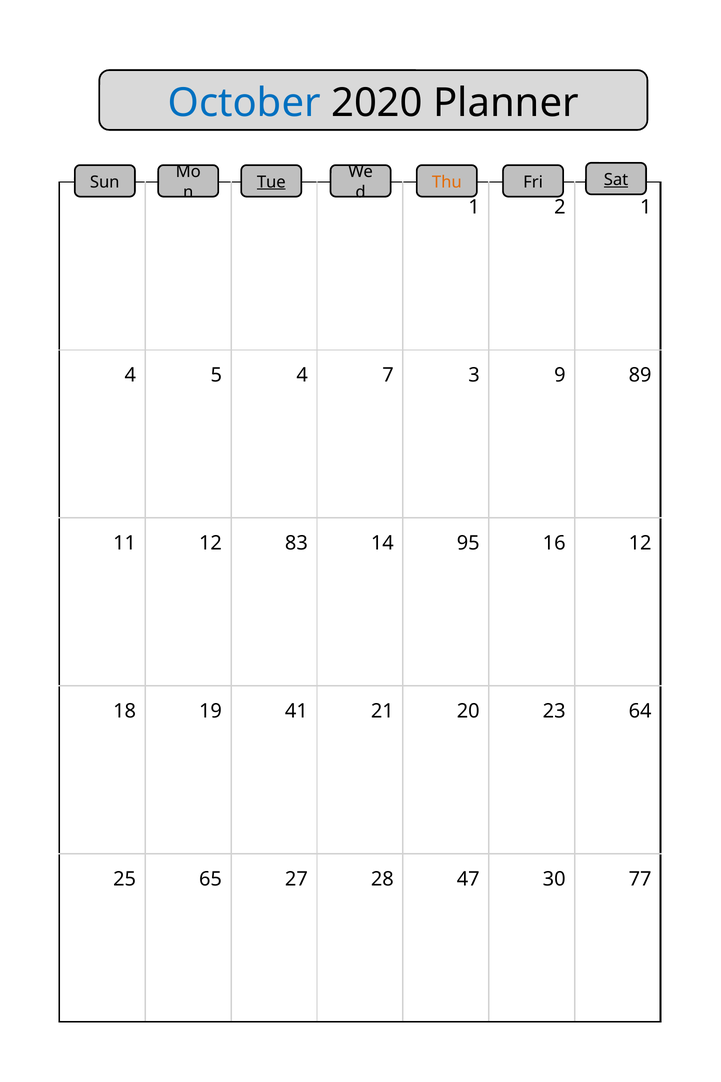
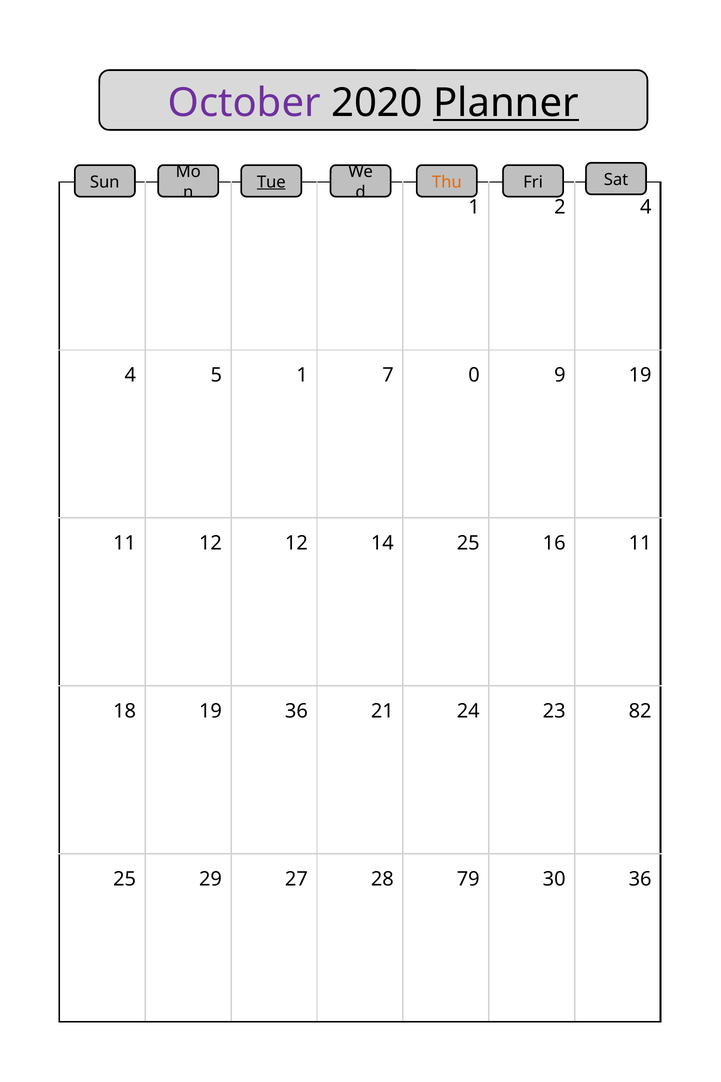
October colour: blue -> purple (244, 103)
Planner underline: none -> present (506, 103)
Sat underline: present -> none (616, 180)
2 1: 1 -> 4 (646, 207)
5 4: 4 -> 1 (302, 375)
3: 3 -> 0 (474, 375)
9 89: 89 -> 19 (640, 375)
12 83: 83 -> 12 (296, 543)
14 95: 95 -> 25 (468, 543)
16 12: 12 -> 11 (640, 543)
19 41: 41 -> 36 (296, 711)
20: 20 -> 24 (468, 711)
64: 64 -> 82 (640, 711)
65: 65 -> 29 (211, 879)
47: 47 -> 79 (468, 879)
30 77: 77 -> 36 (640, 879)
